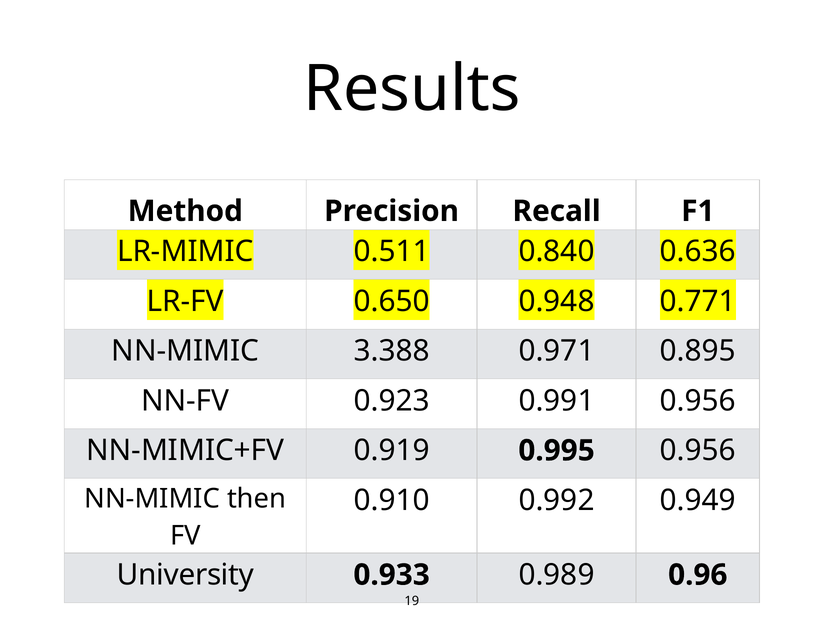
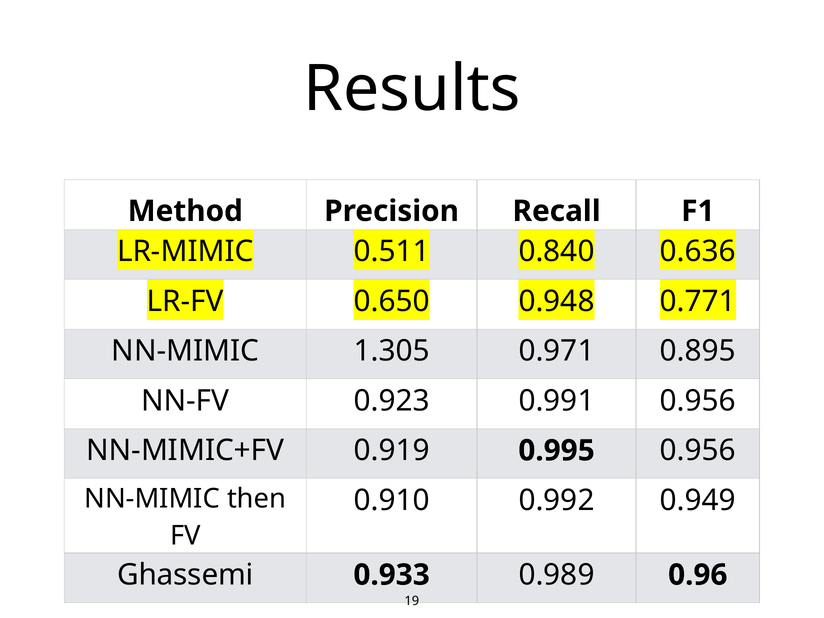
3.388: 3.388 -> 1.305 (392, 351)
University: University -> Ghassemi (185, 575)
